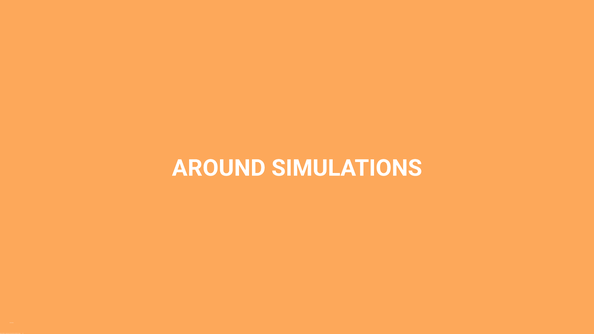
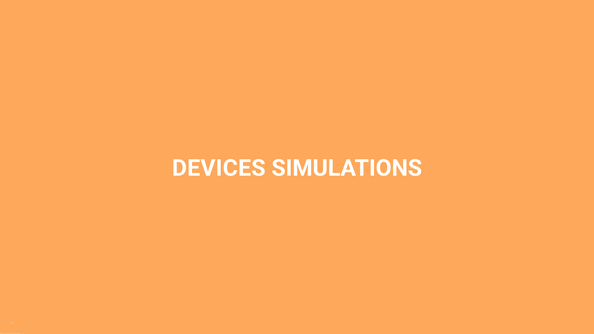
AROUND: AROUND -> DEVICES (219, 168)
